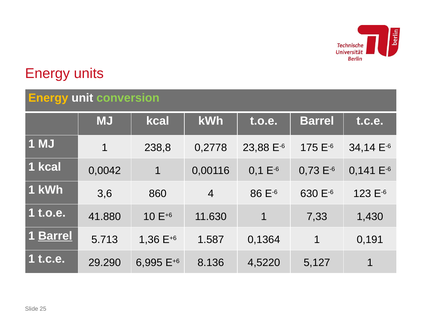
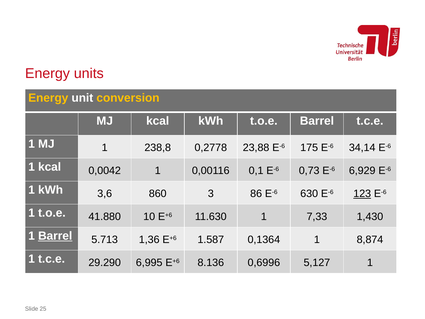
conversion colour: light green -> yellow (128, 98)
0,141: 0,141 -> 6,929 (362, 171)
4: 4 -> 3 (211, 194)
123 underline: none -> present (362, 194)
0,191: 0,191 -> 8,874 (370, 239)
4,5220: 4,5220 -> 0,6996 (264, 262)
